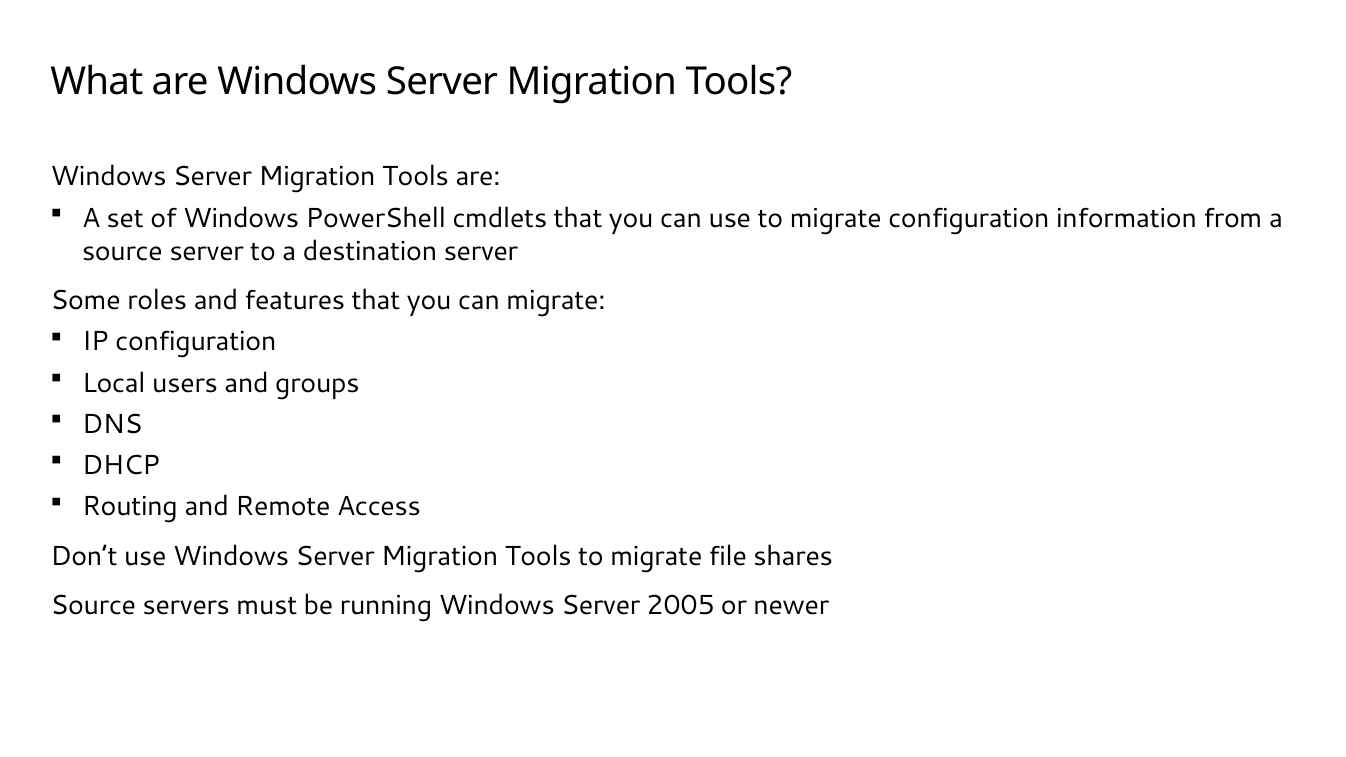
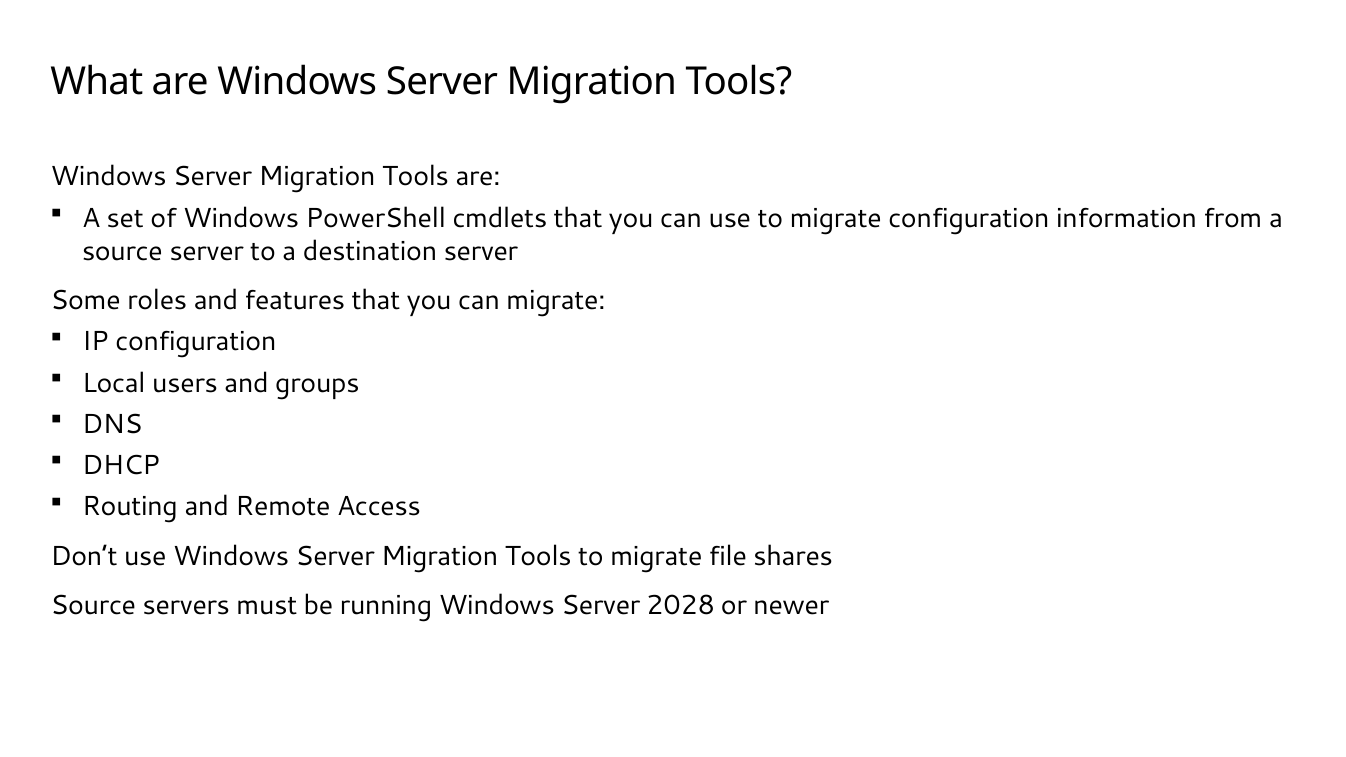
2005: 2005 -> 2028 (681, 606)
